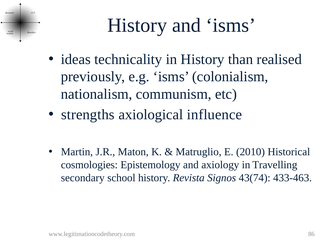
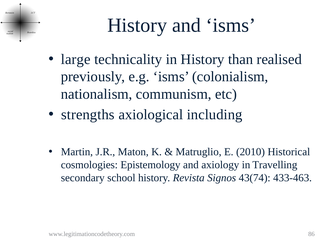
ideas: ideas -> large (76, 59)
influence: influence -> including (215, 115)
